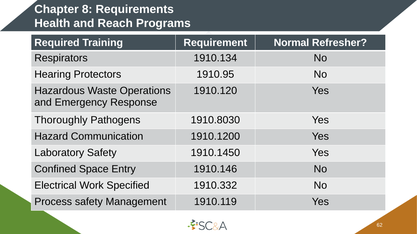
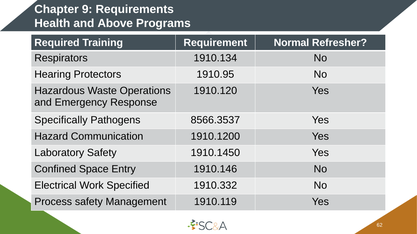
8: 8 -> 9 (87, 9)
Reach: Reach -> Above (115, 23)
Thoroughly: Thoroughly -> Specifically (61, 120)
1910.8030: 1910.8030 -> 8566.3537 (215, 120)
